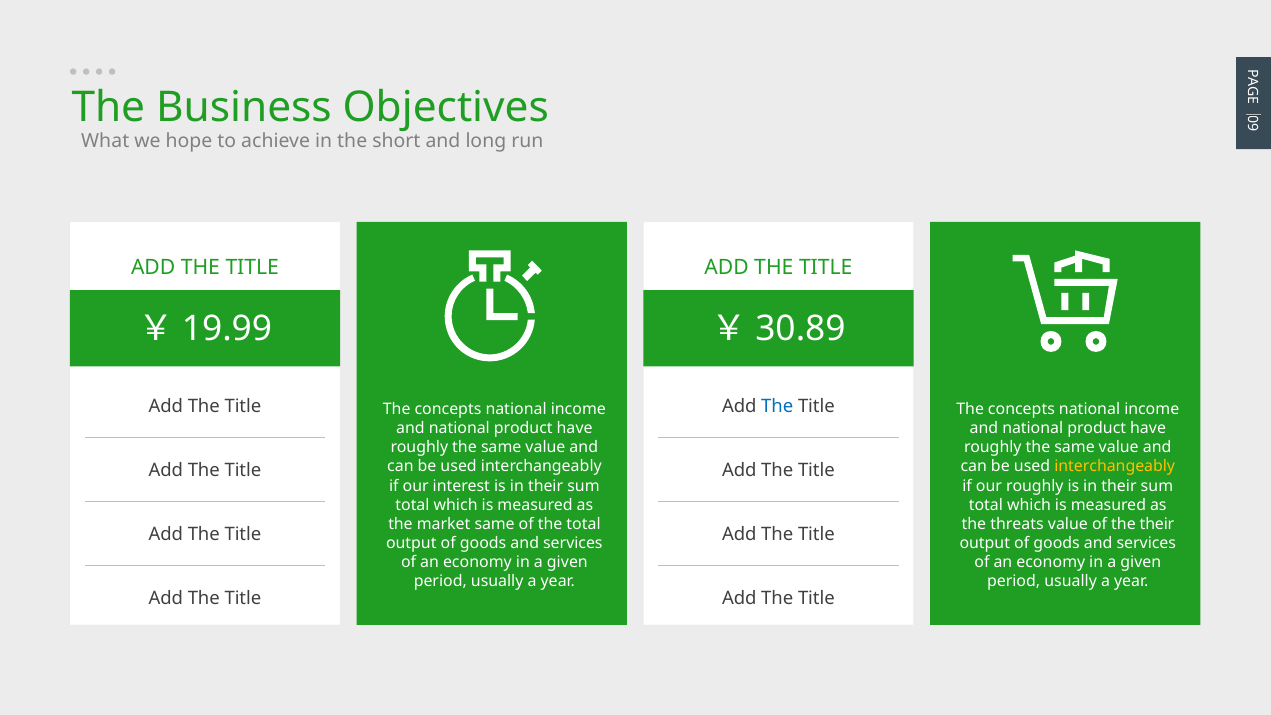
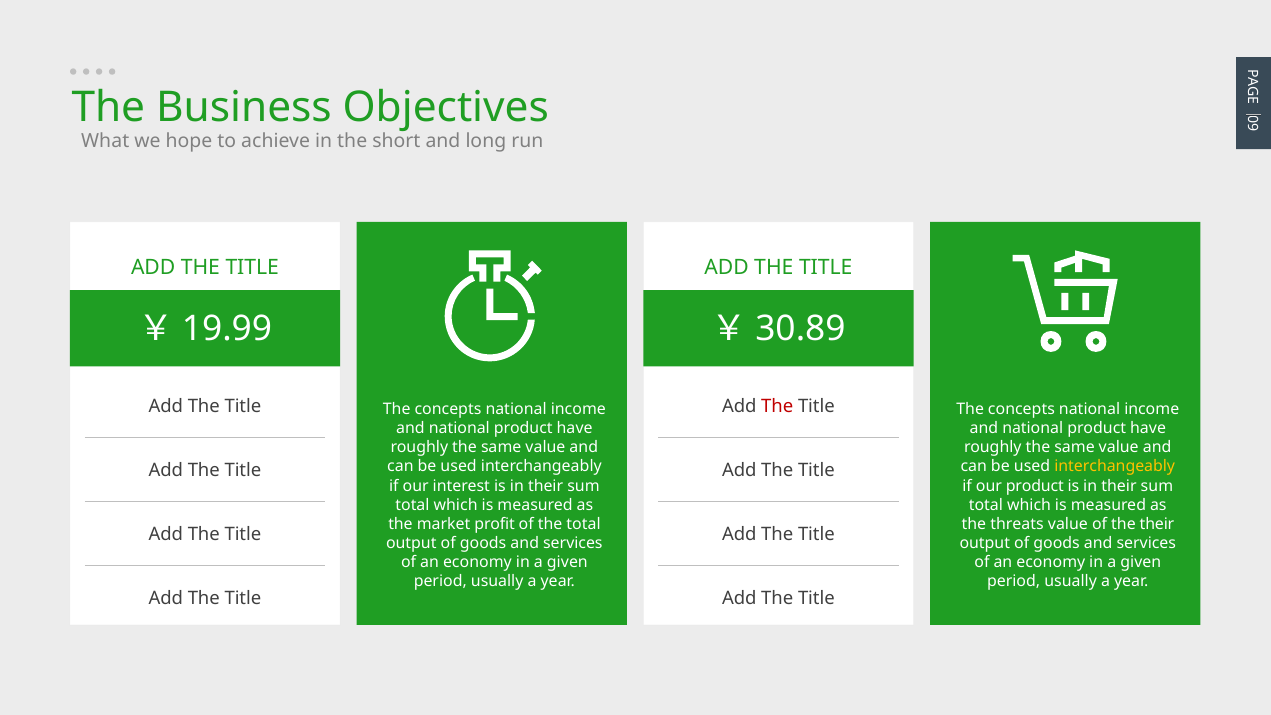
The colour: blue -> red (777, 407)
our roughly: roughly -> product (1035, 486)
market same: same -> profit (495, 524)
